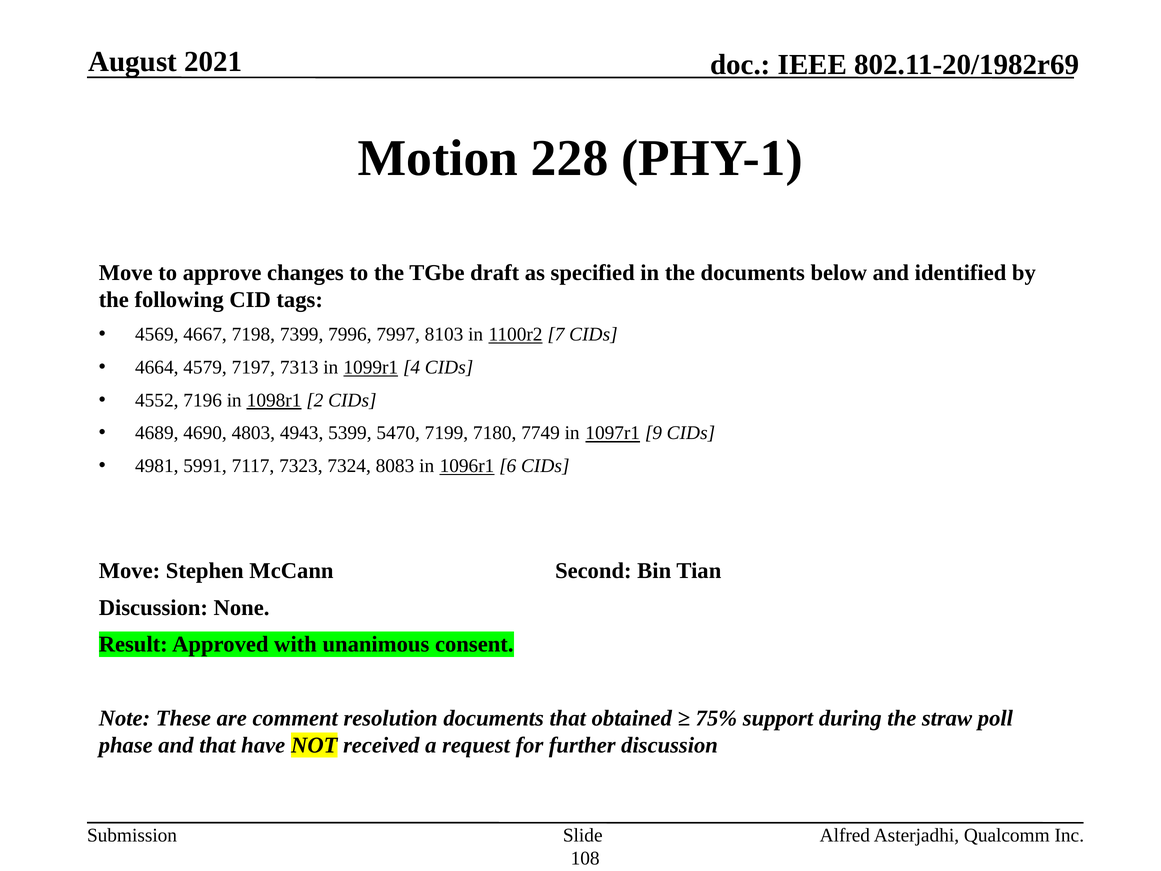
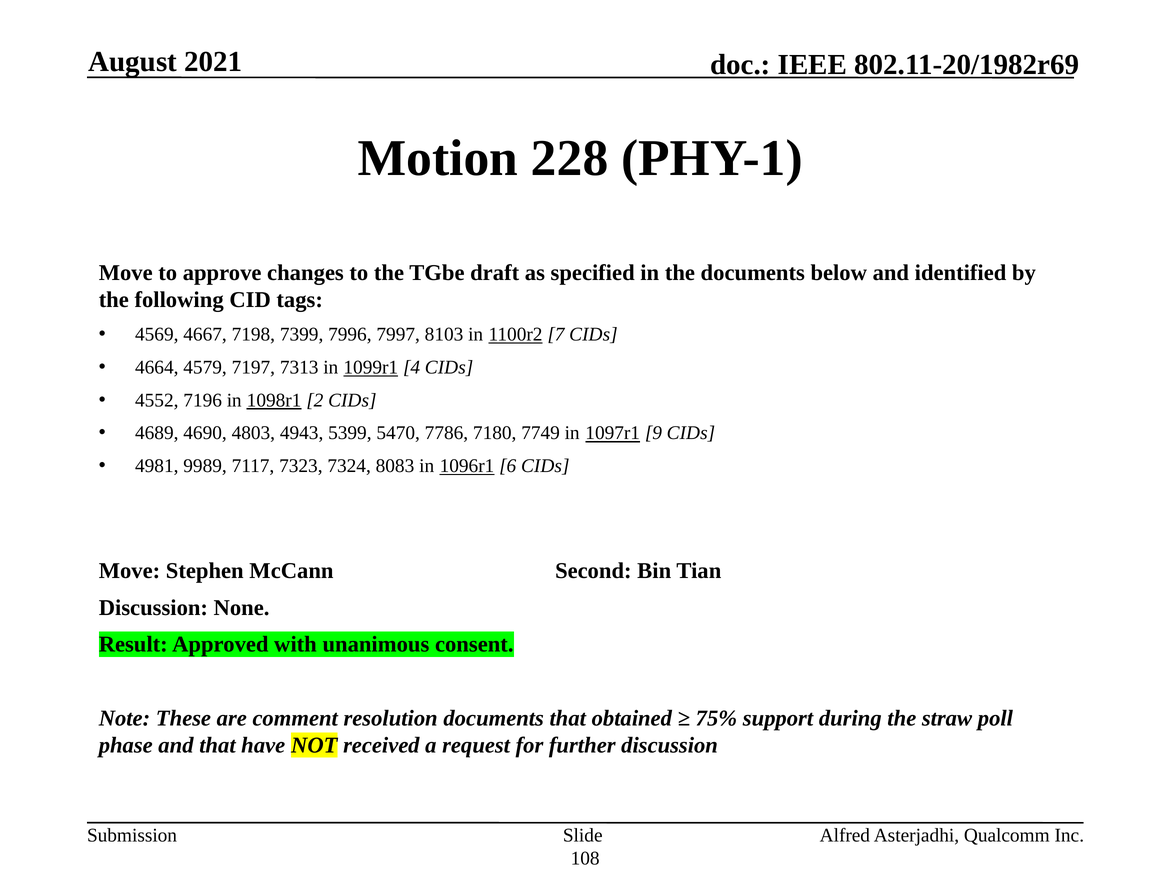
7199: 7199 -> 7786 (446, 433)
5991: 5991 -> 9989 (205, 466)
